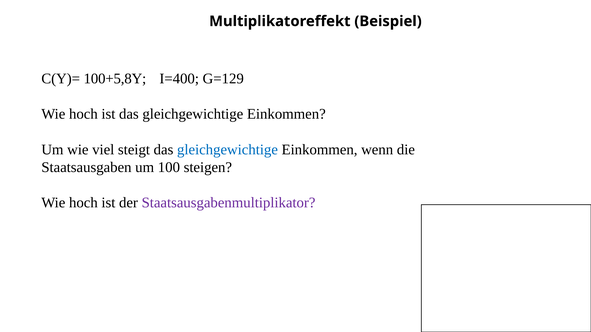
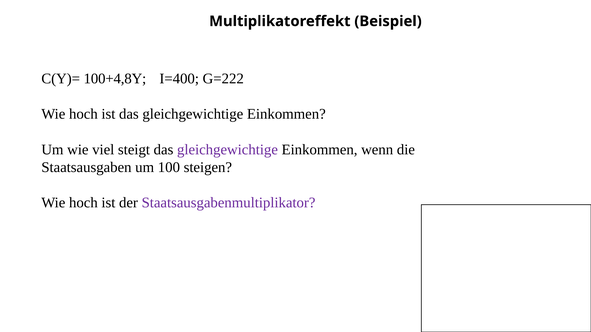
100+5,8Y: 100+5,8Y -> 100+4,8Y (115, 79)
G=129: G=129 -> G=222 (223, 79)
gleichgewichtige colour: blue -> purple (227, 150)
